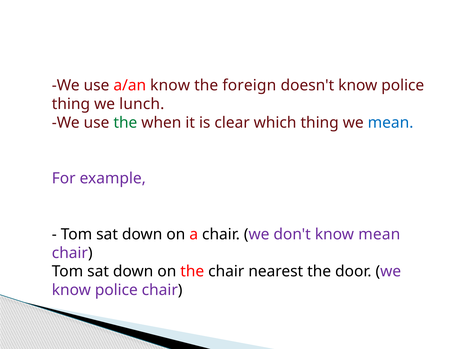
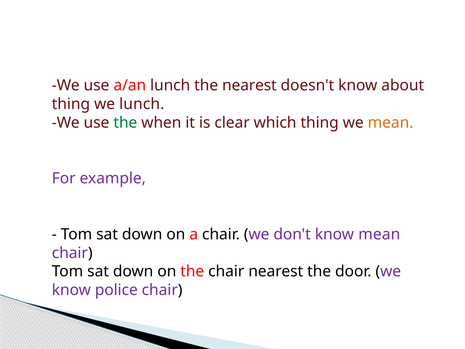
a/an know: know -> lunch (170, 85)
the foreign: foreign -> nearest (249, 85)
doesn't know police: police -> about (403, 85)
mean colour: blue -> orange (391, 123)
